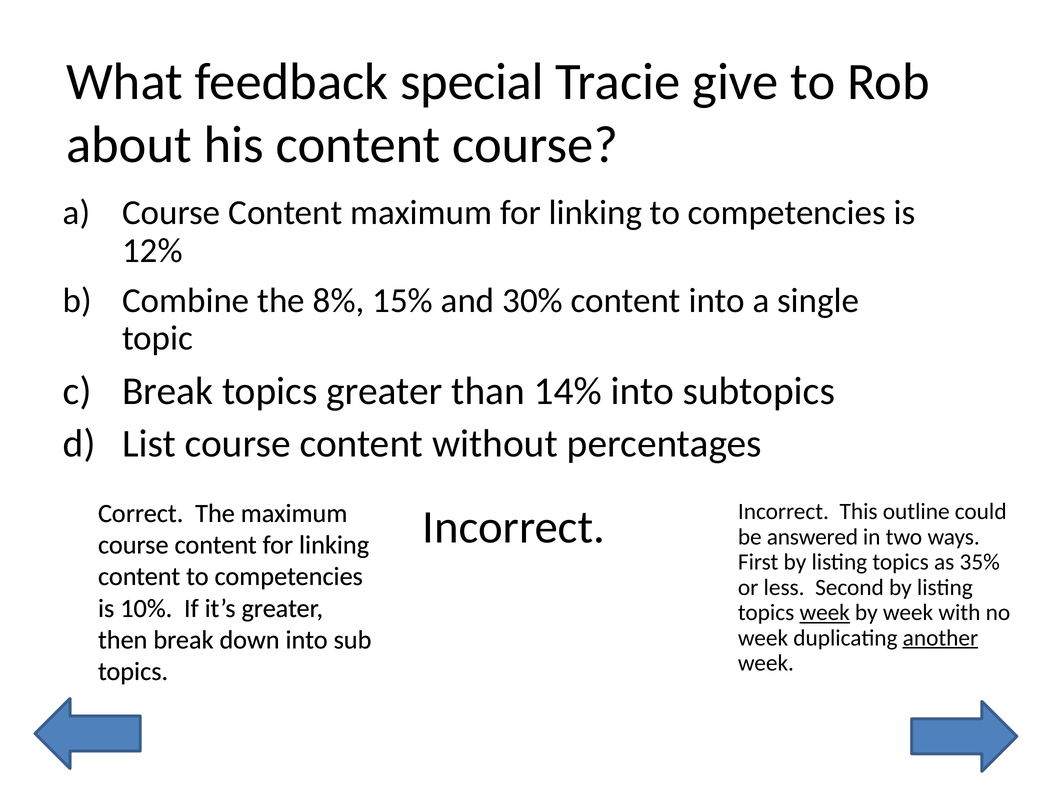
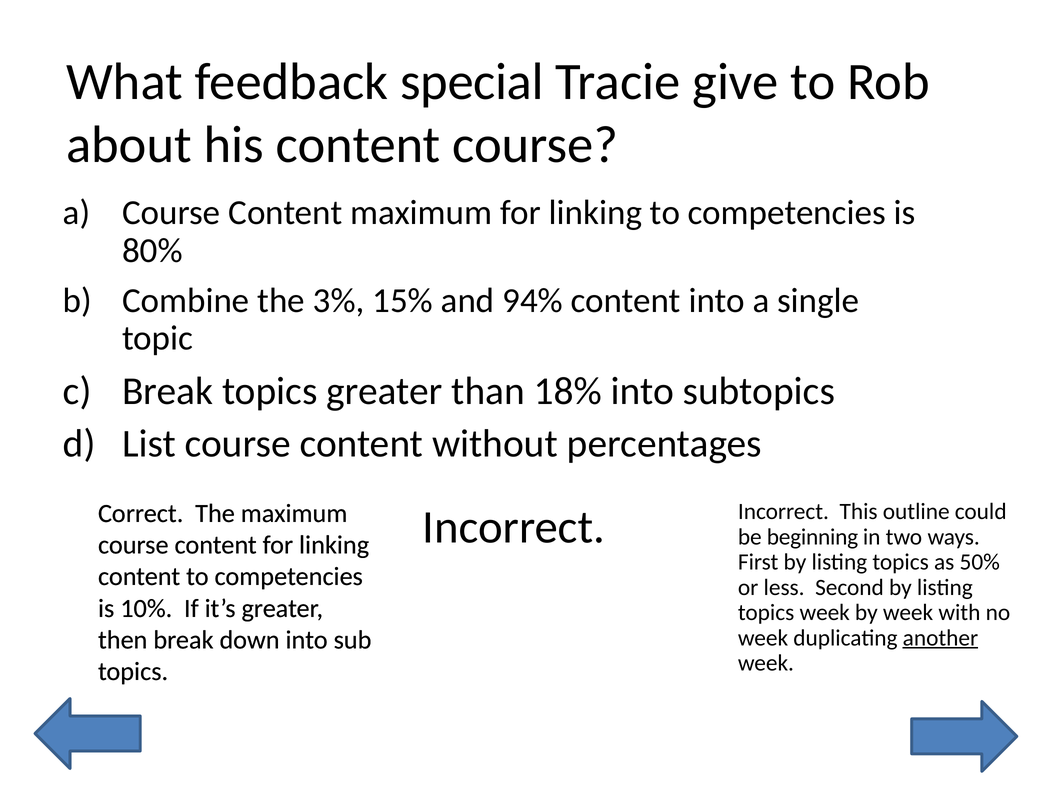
12%: 12% -> 80% (152, 251)
8%: 8% -> 3% (339, 300)
30%: 30% -> 94% (533, 300)
14%: 14% -> 18% (568, 391)
answered: answered -> beginning (812, 537)
35%: 35% -> 50% (980, 562)
week underline: present -> none (825, 613)
